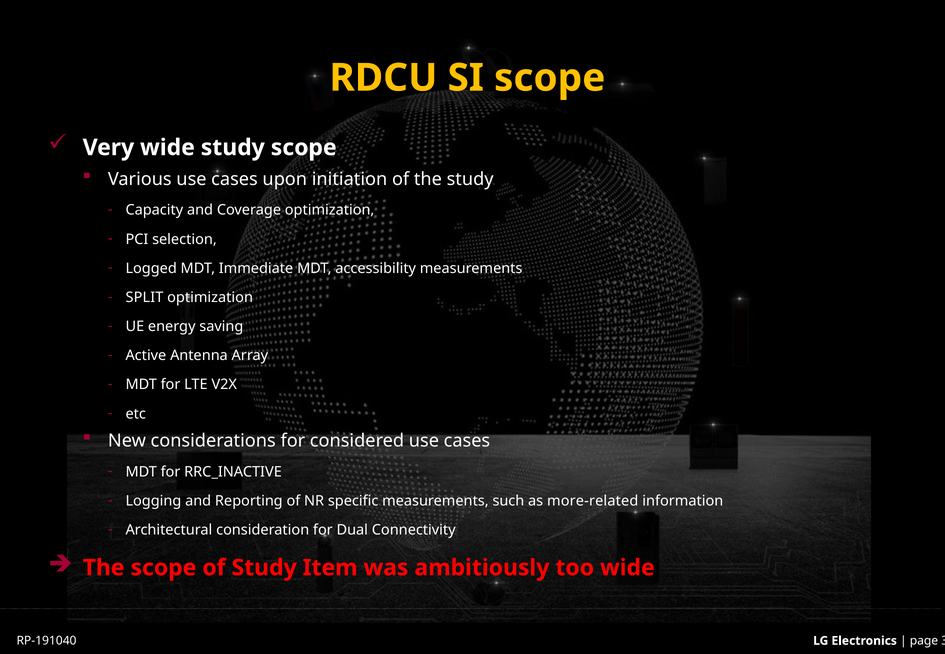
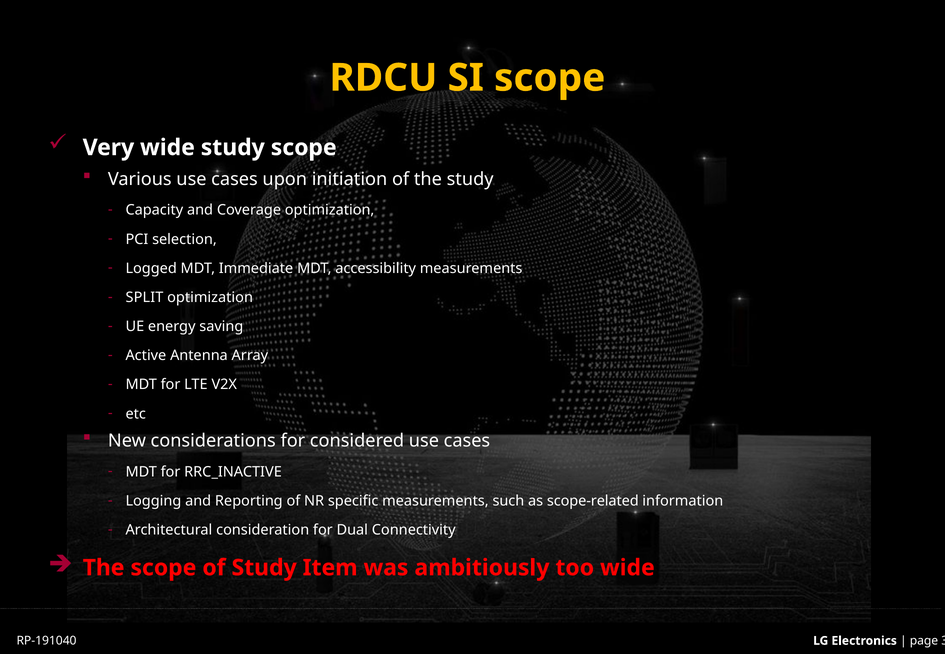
more-related: more-related -> scope-related (593, 501)
